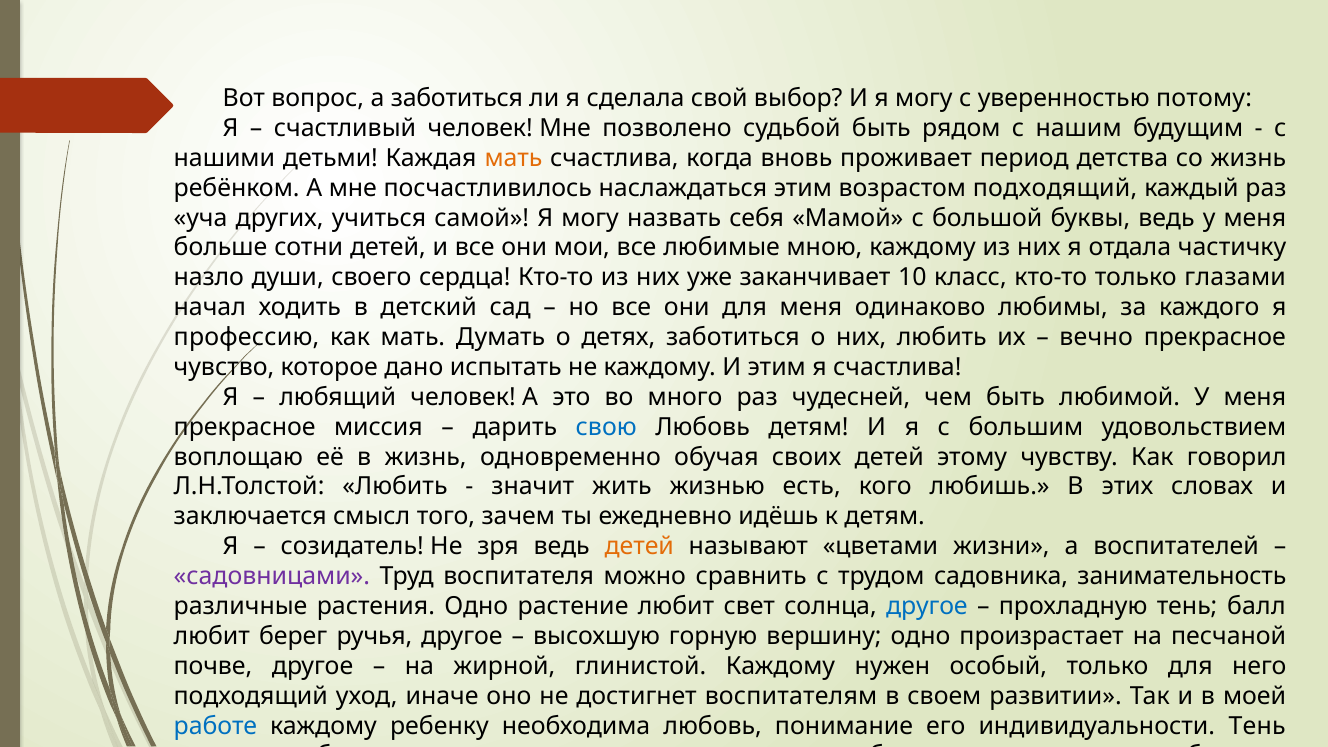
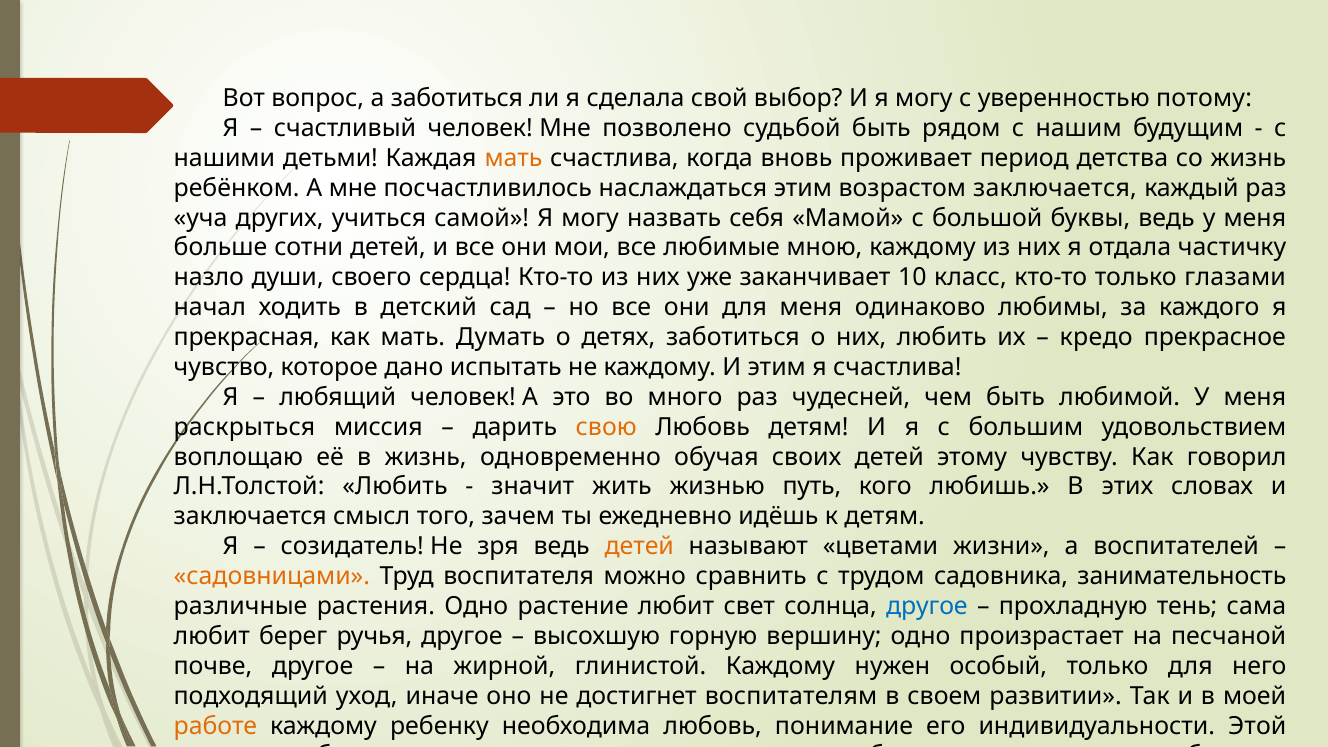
возрастом подходящий: подходящий -> заключается (1055, 188)
профессию: профессию -> прекрасная (247, 337)
вечно: вечно -> кредо (1096, 337)
прекрасное: прекрасное -> раскрыться (245, 427)
свою colour: blue -> orange (606, 427)
есть: есть -> путь (812, 487)
садовницами colour: purple -> orange (272, 576)
балл: балл -> сама (1256, 606)
работе colour: blue -> orange (215, 726)
индивидуальности Тень: Тень -> Этой (1257, 726)
